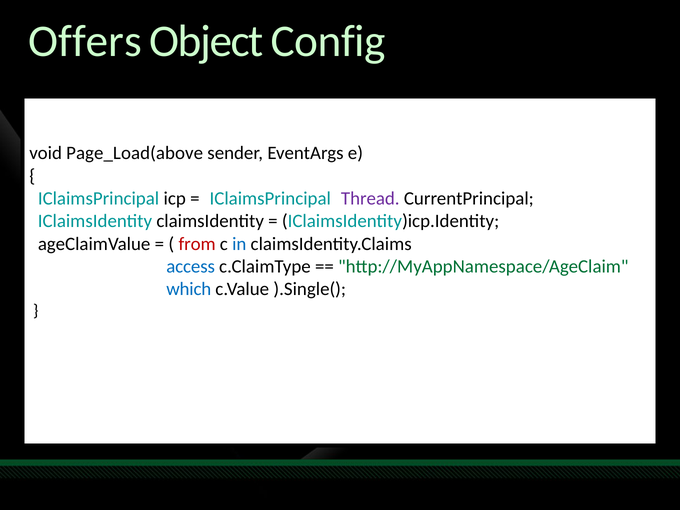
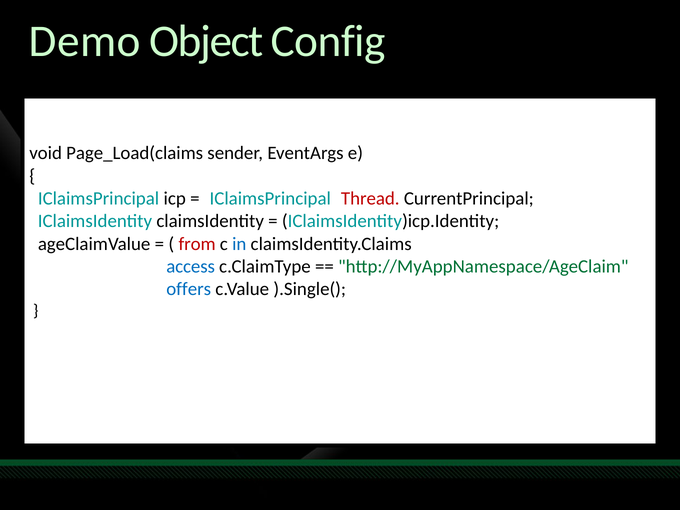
Offers: Offers -> Demo (85, 41)
Page_Load(above: Page_Load(above -> Page_Load(claims (135, 153)
Thread colour: purple -> red (370, 198)
which: which -> offers (189, 289)
